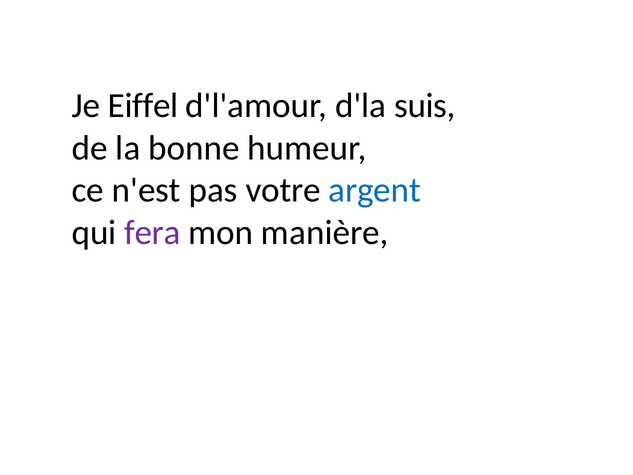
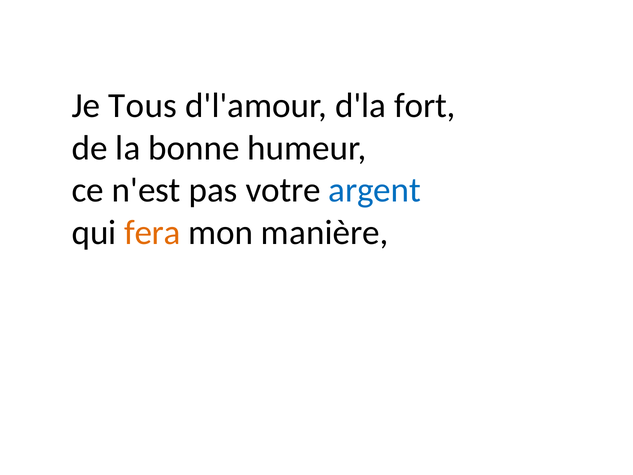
Eiffel: Eiffel -> Tous (143, 106)
suis: suis -> fort (425, 106)
fera colour: purple -> orange (152, 232)
